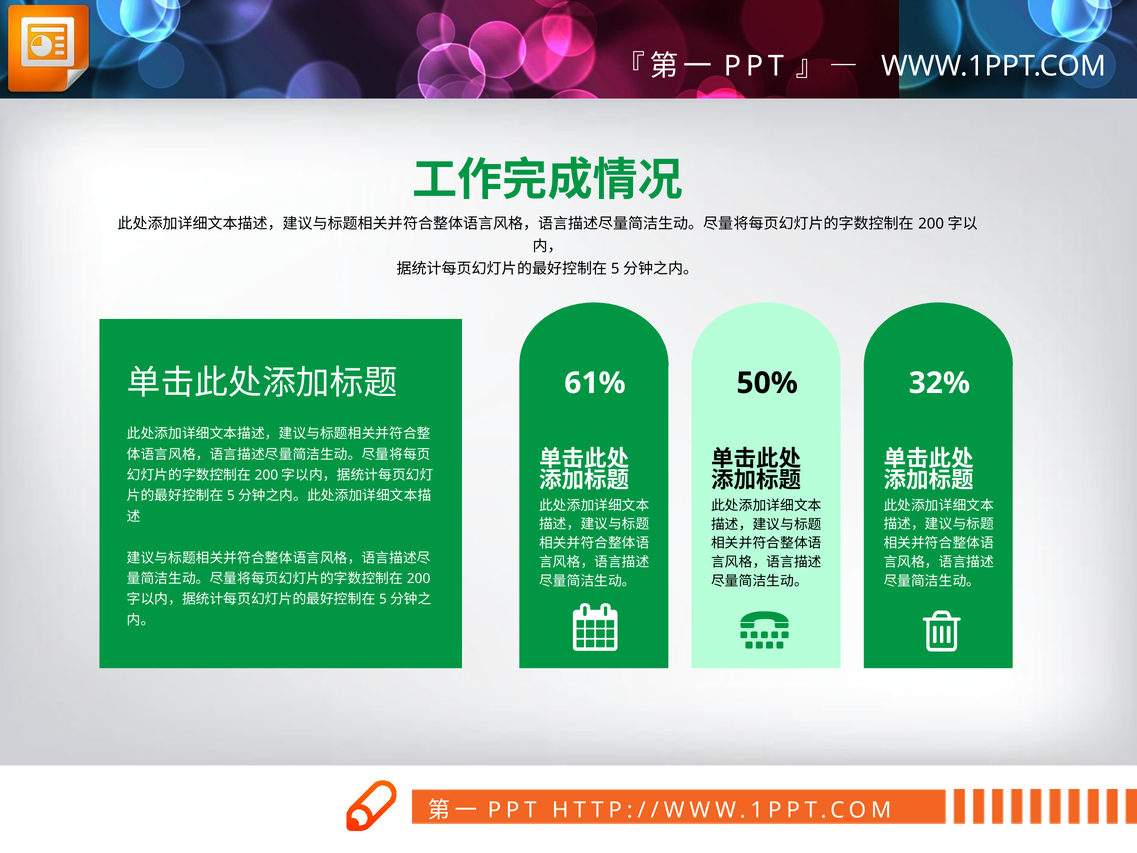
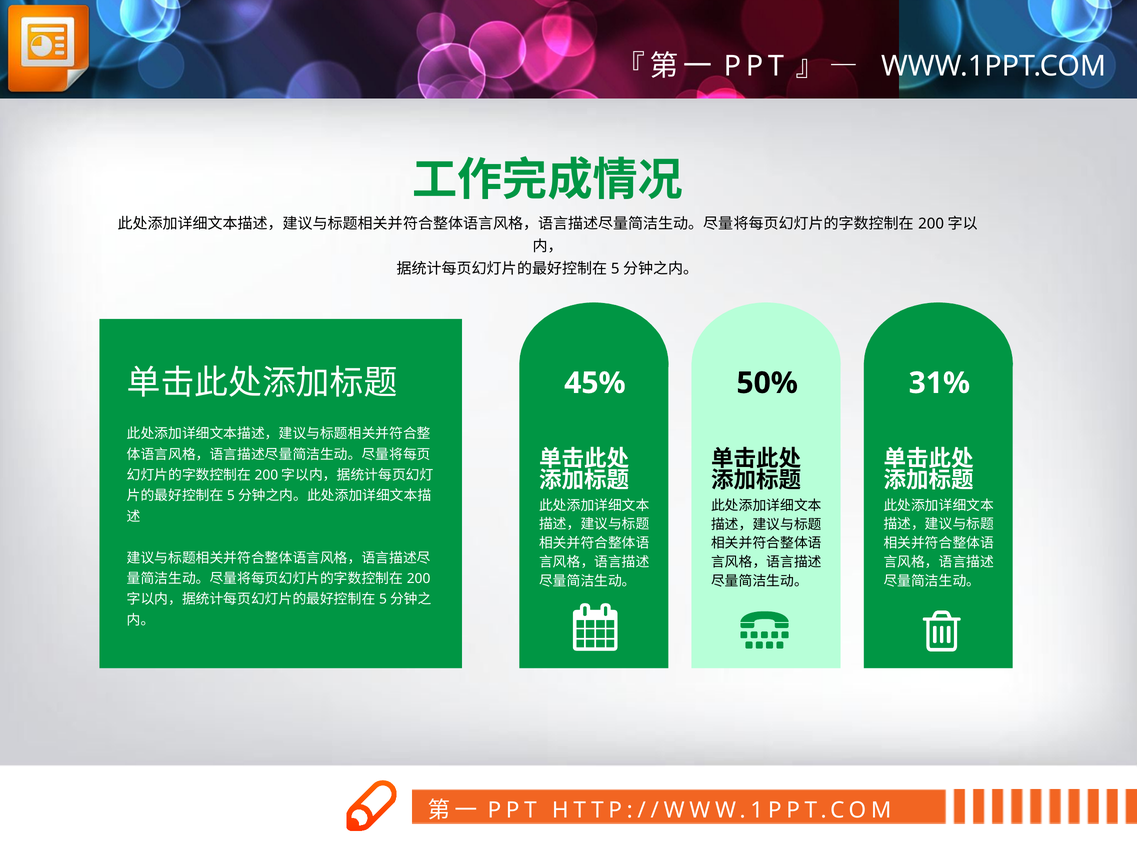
32%: 32% -> 31% (939, 383)
61%: 61% -> 45% (595, 383)
